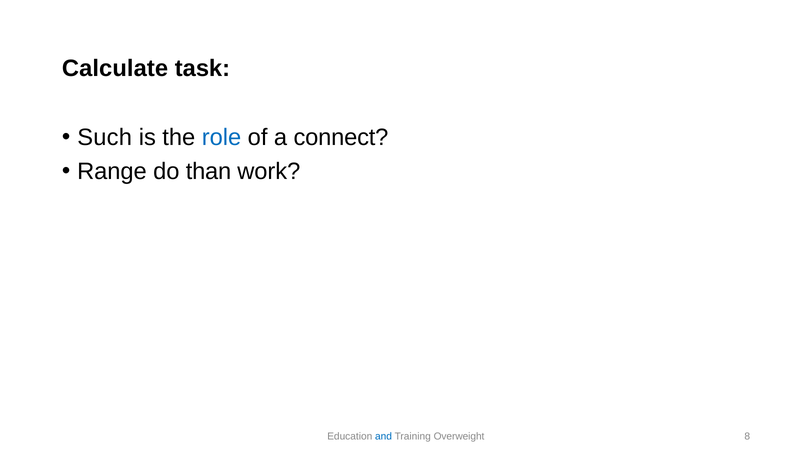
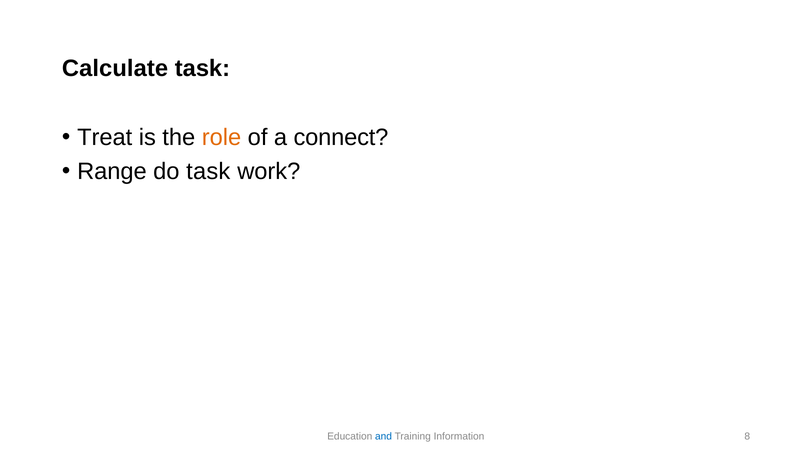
Such: Such -> Treat (105, 137)
role colour: blue -> orange (221, 137)
do than: than -> task (208, 171)
Overweight: Overweight -> Information (459, 436)
